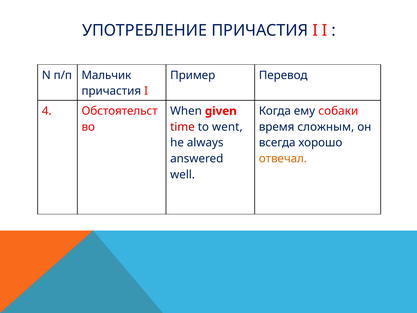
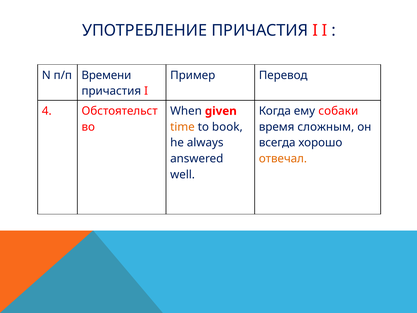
Мальчик: Мальчик -> Времени (106, 75)
time colour: red -> orange (182, 127)
went: went -> book (227, 127)
